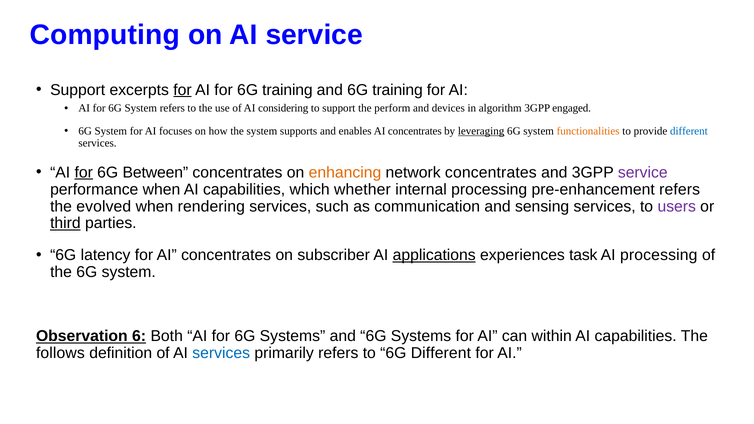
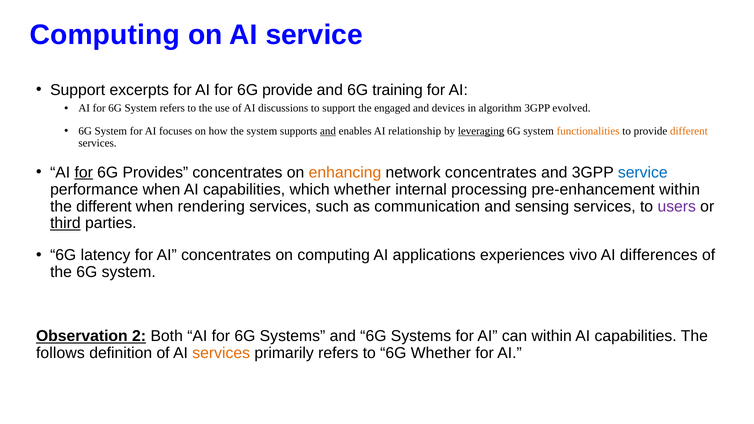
for underline: present -> none (182, 90)
for 6G training: training -> provide (287, 90)
considering: considering -> discussions (283, 108)
perform: perform -> engaged (392, 108)
engaged: engaged -> evolved (572, 108)
and underline: none -> present (328, 131)
enables AI concentrates: concentrates -> relationship (415, 131)
different colour: blue -> orange (689, 131)
Between: Between -> Provides (155, 172)
service colour: purple -> blue (643, 172)
pre-enhancement refers: refers -> within (680, 189)
the evolved: evolved -> different (104, 206)
on subscriber: subscriber -> computing (334, 255)
applications underline: present -> none (434, 255)
task: task -> vivo (583, 255)
AI processing: processing -> differences (659, 255)
6: 6 -> 2 (139, 336)
services colour: blue -> orange (221, 353)
6G Different: Different -> Whether (441, 353)
